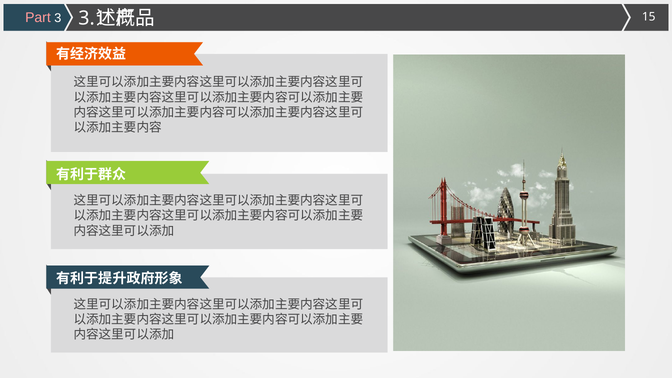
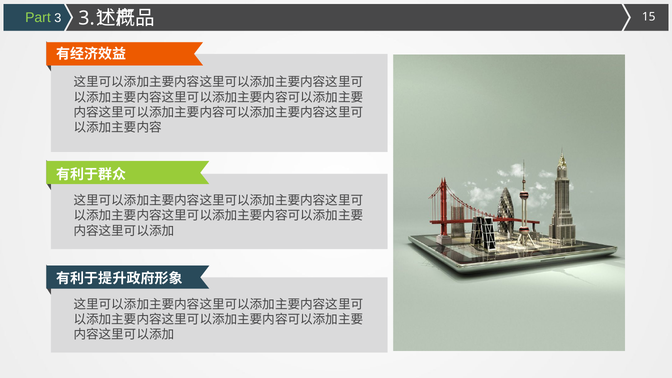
Part colour: pink -> light green (38, 18)
